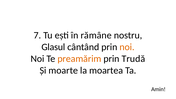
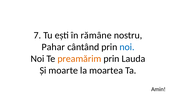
Glasul: Glasul -> Pahar (53, 47)
noi colour: orange -> blue (127, 47)
Trudă: Trudă -> Lauda (133, 59)
